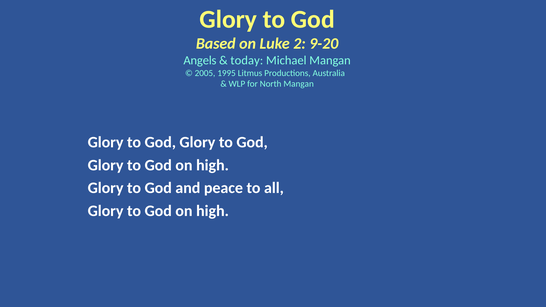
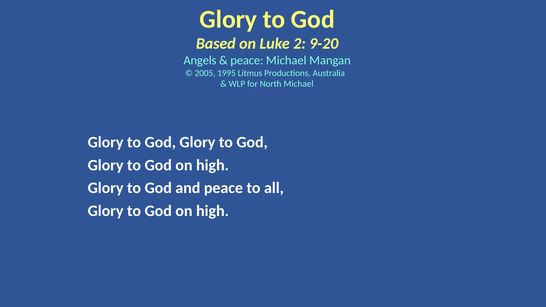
today: today -> peace (247, 60)
North Mangan: Mangan -> Michael (299, 84)
